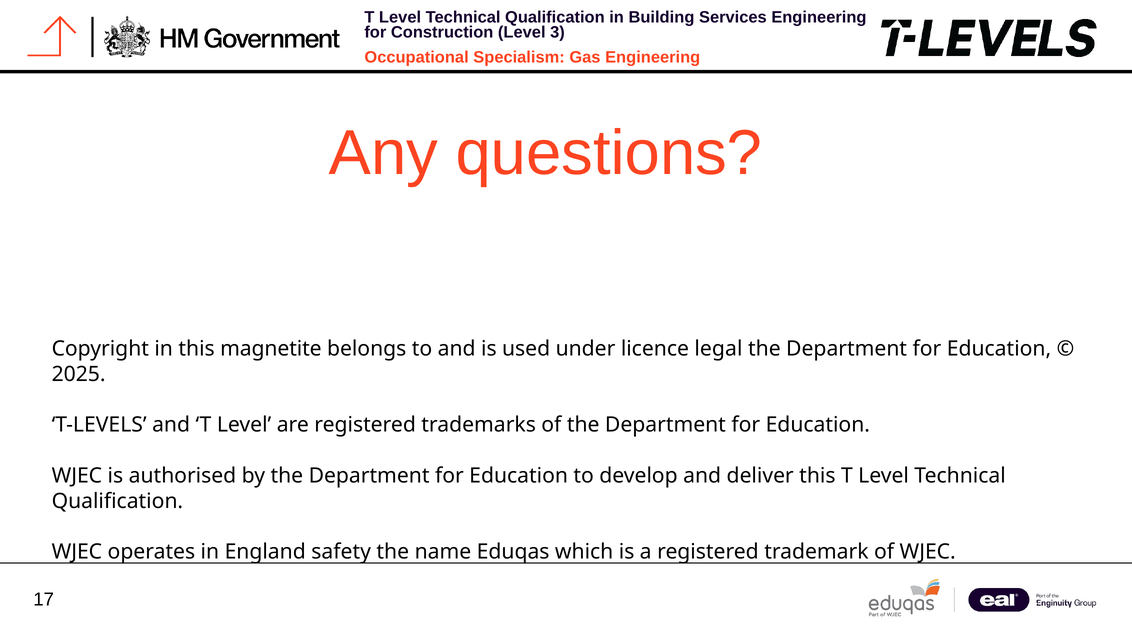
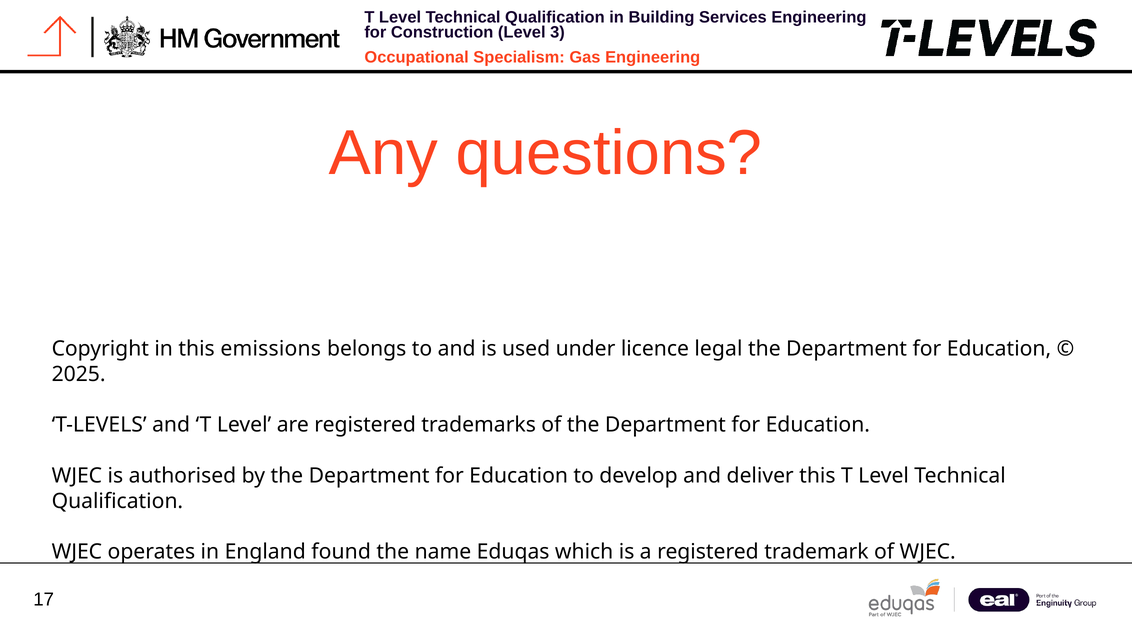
magnetite: magnetite -> emissions (271, 349)
safety: safety -> found (341, 552)
